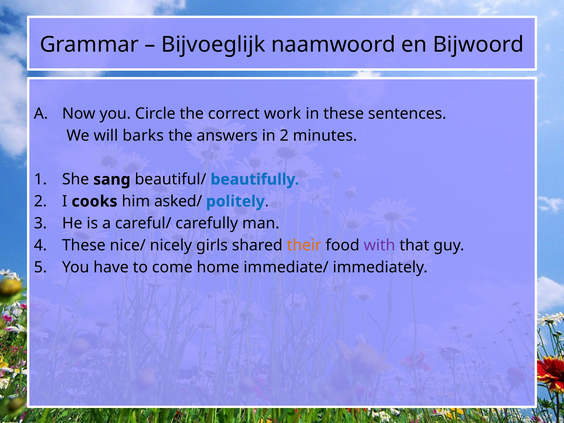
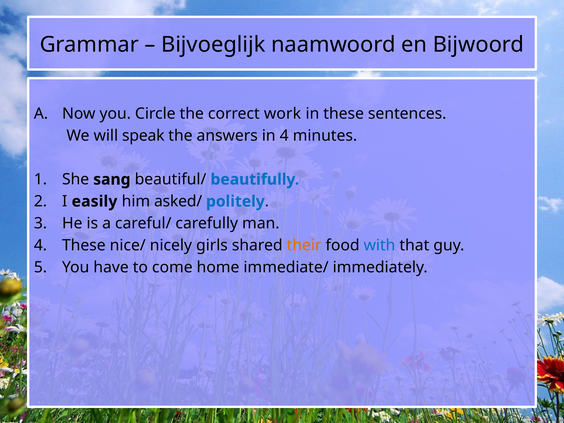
barks: barks -> speak (143, 136)
in 2: 2 -> 4 (284, 136)
cooks: cooks -> easily (94, 201)
with colour: purple -> blue (380, 245)
